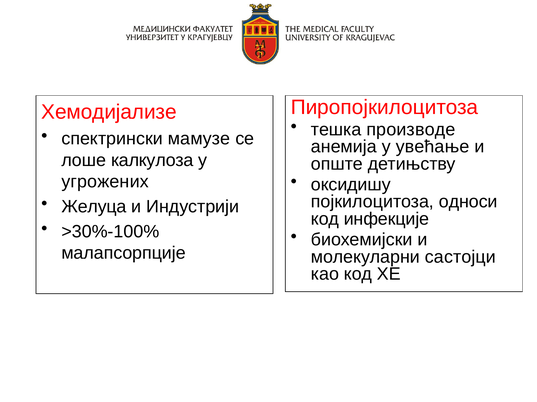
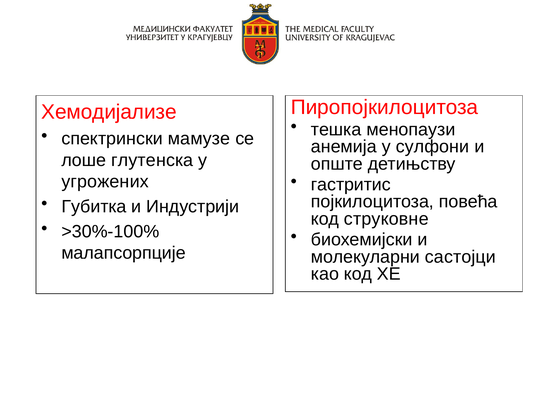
производе: производе -> менопаузи (411, 130)
увећање: увећање -> сулфони (433, 147)
калкулоза: калкулоза -> глутенска (152, 160)
оксидишу: оксидишу -> гастритис (351, 185)
односи: односи -> повећа (468, 202)
Желуца: Желуца -> Губитка (94, 207)
инфeкције: инфeкције -> струковне (386, 219)
